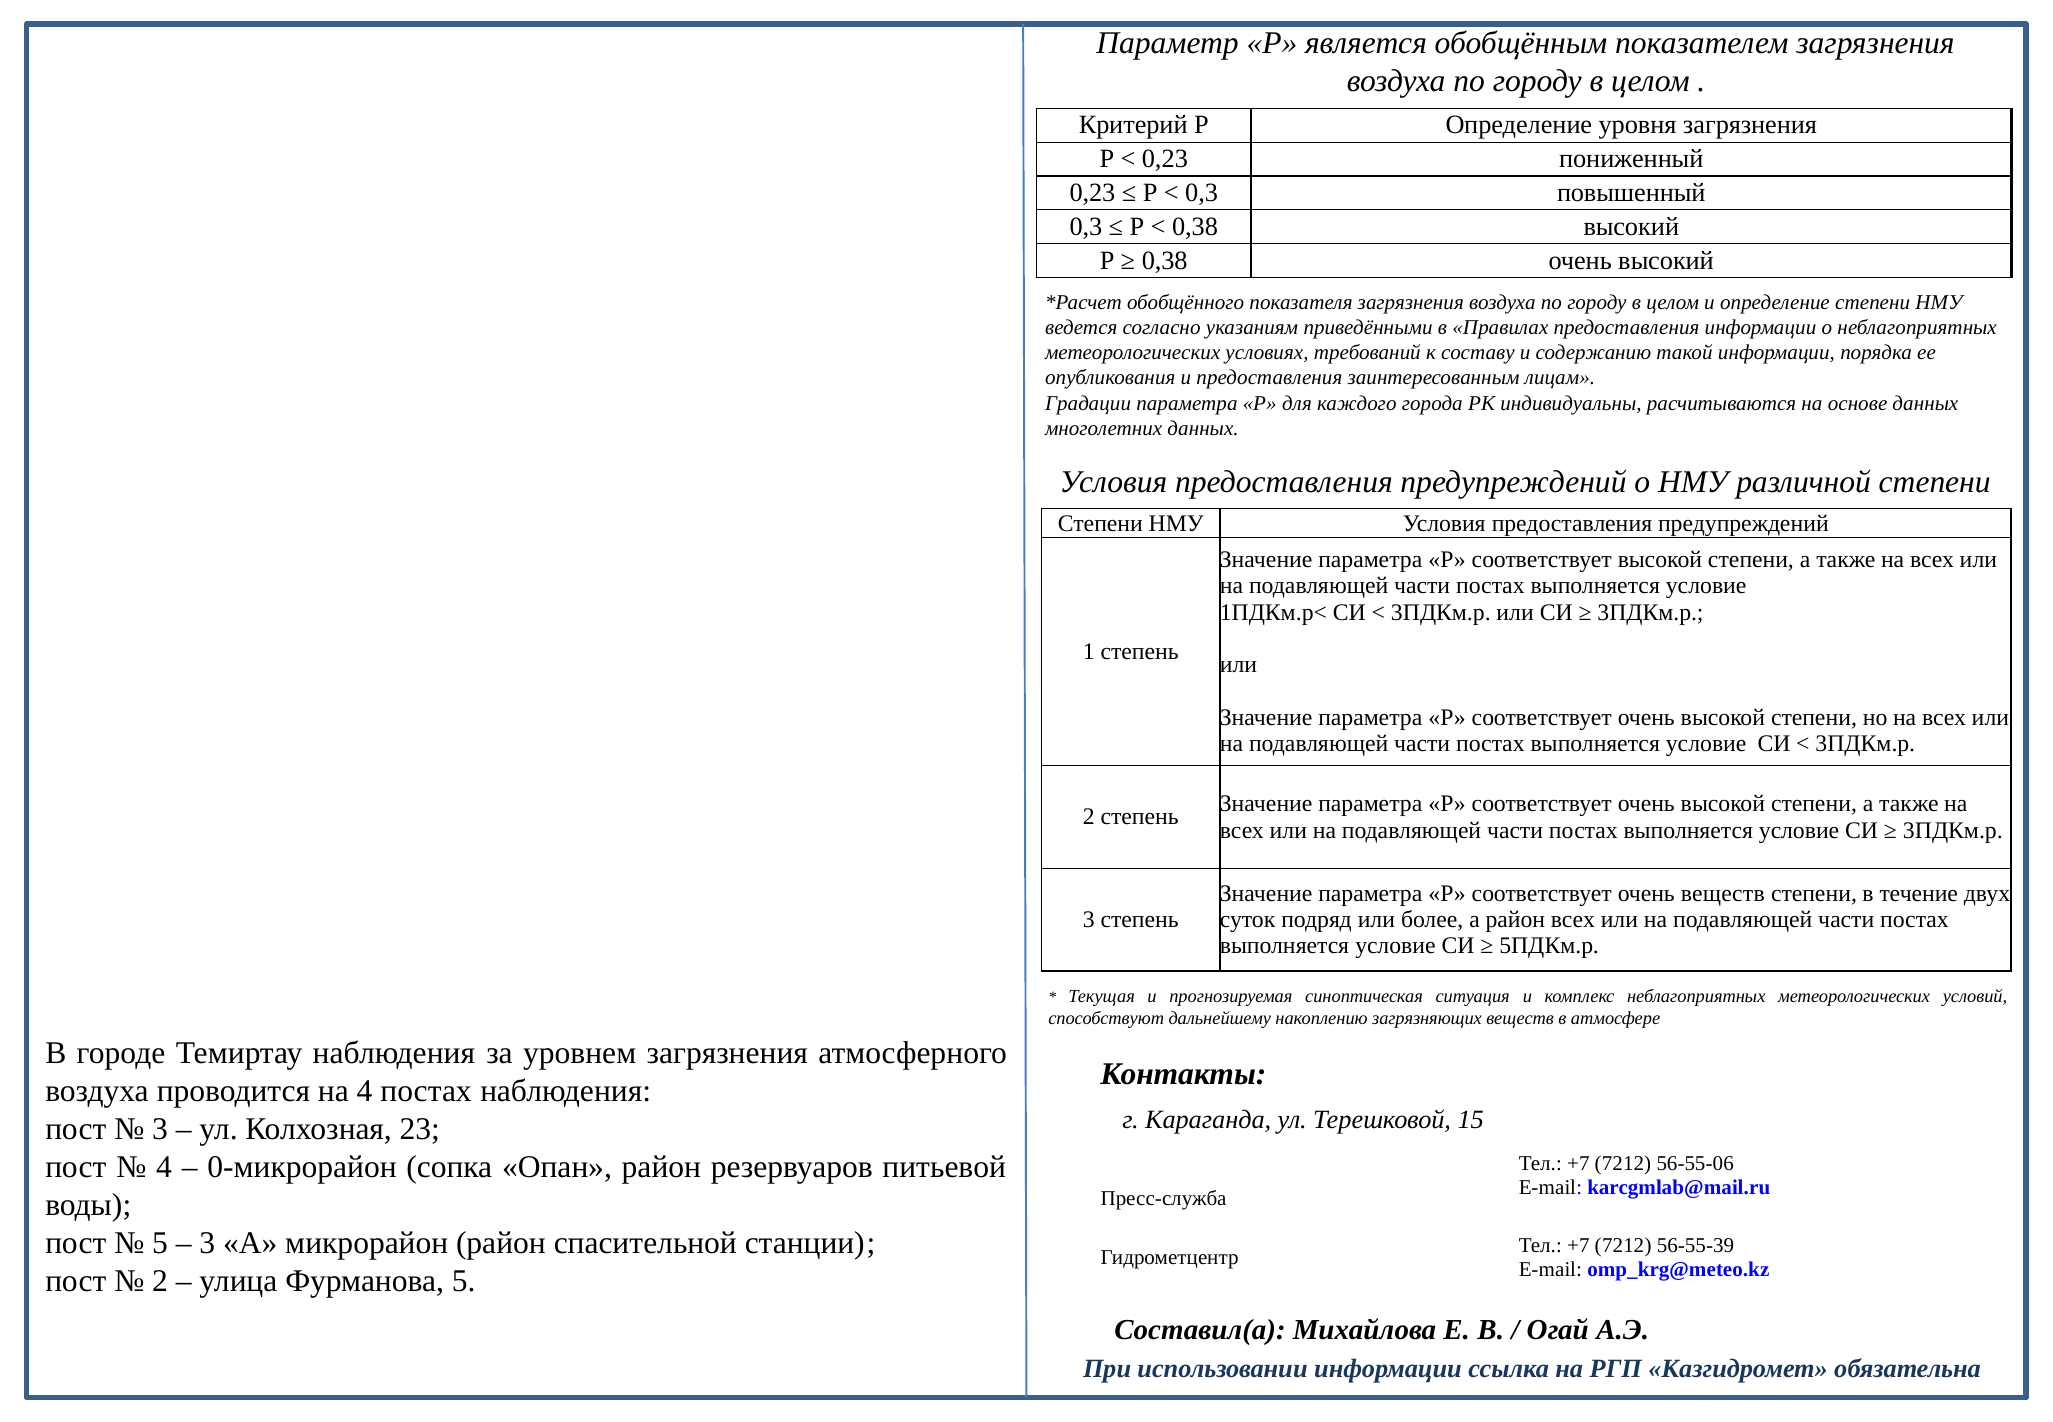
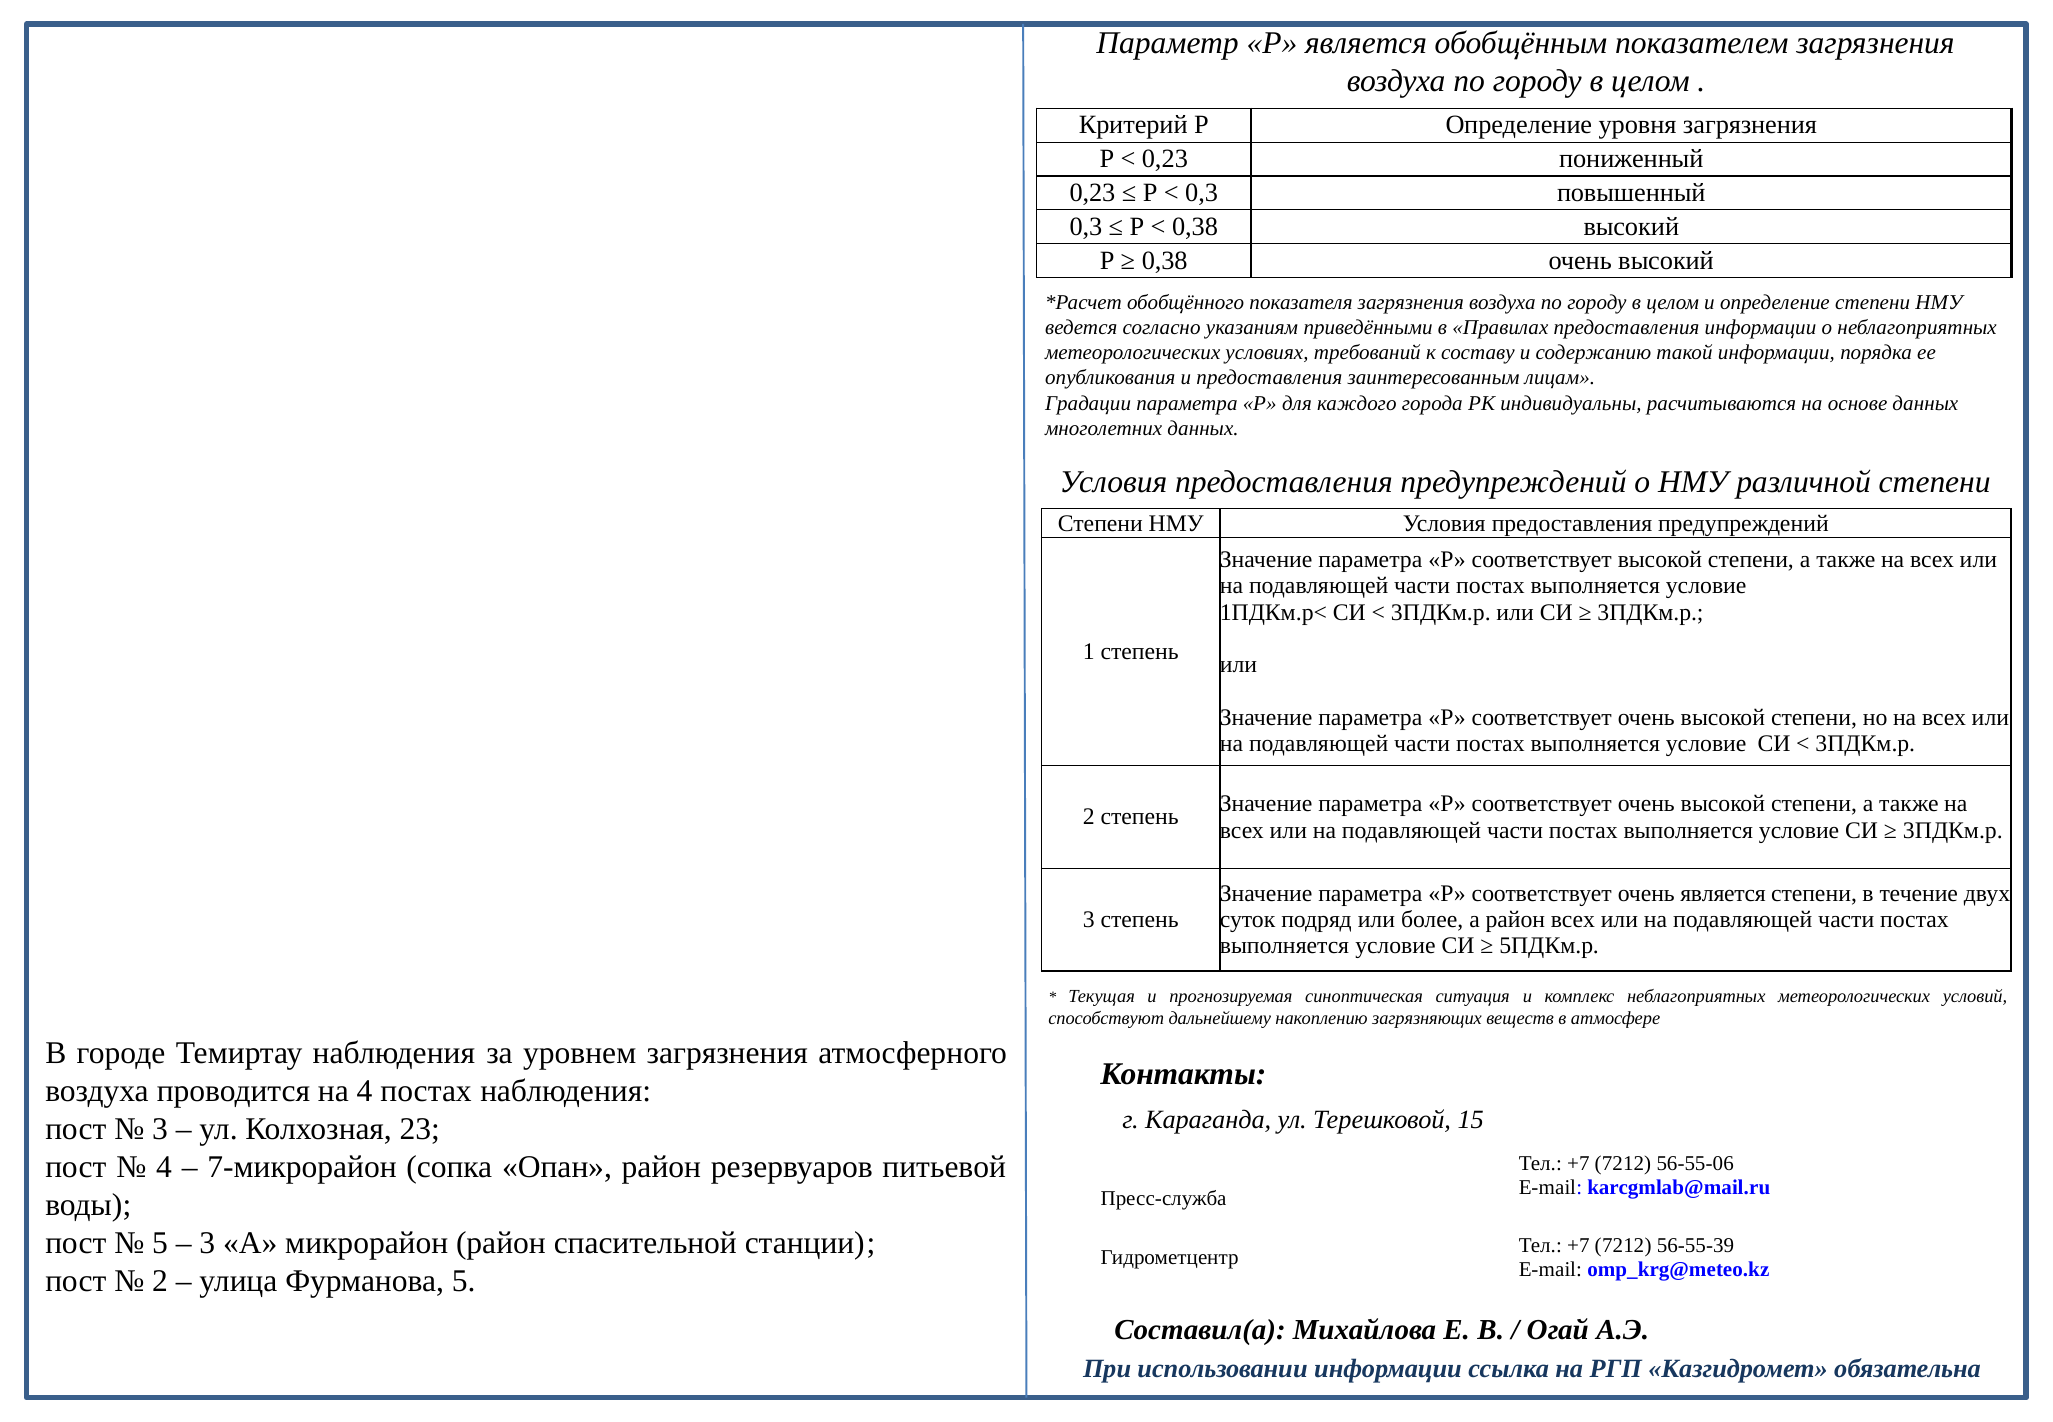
очень веществ: веществ -> является (1723, 893)
0-микрорайон: 0-микрорайон -> 7-микрорайон (302, 1167)
